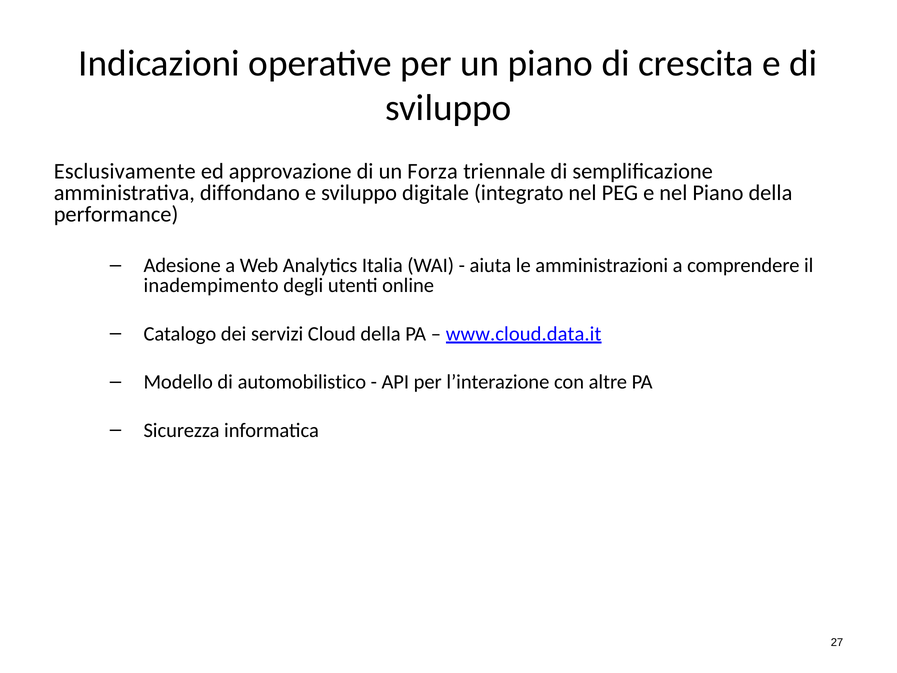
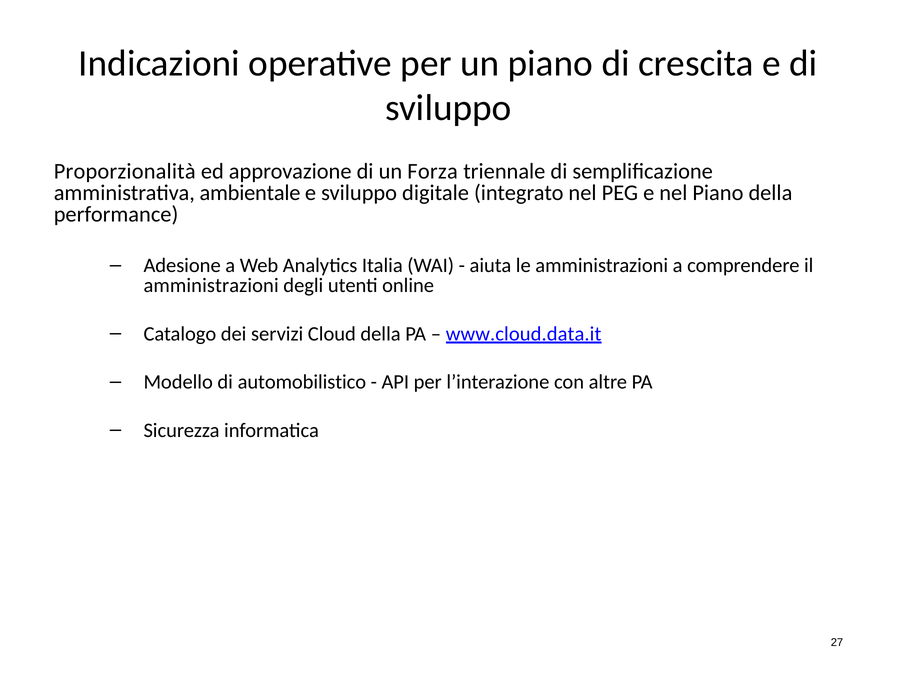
Esclusivamente: Esclusivamente -> Proporzionalità (125, 171)
diffondano: diffondano -> ambientale (250, 193)
inadempimento: inadempimento -> amministrazioni (211, 285)
